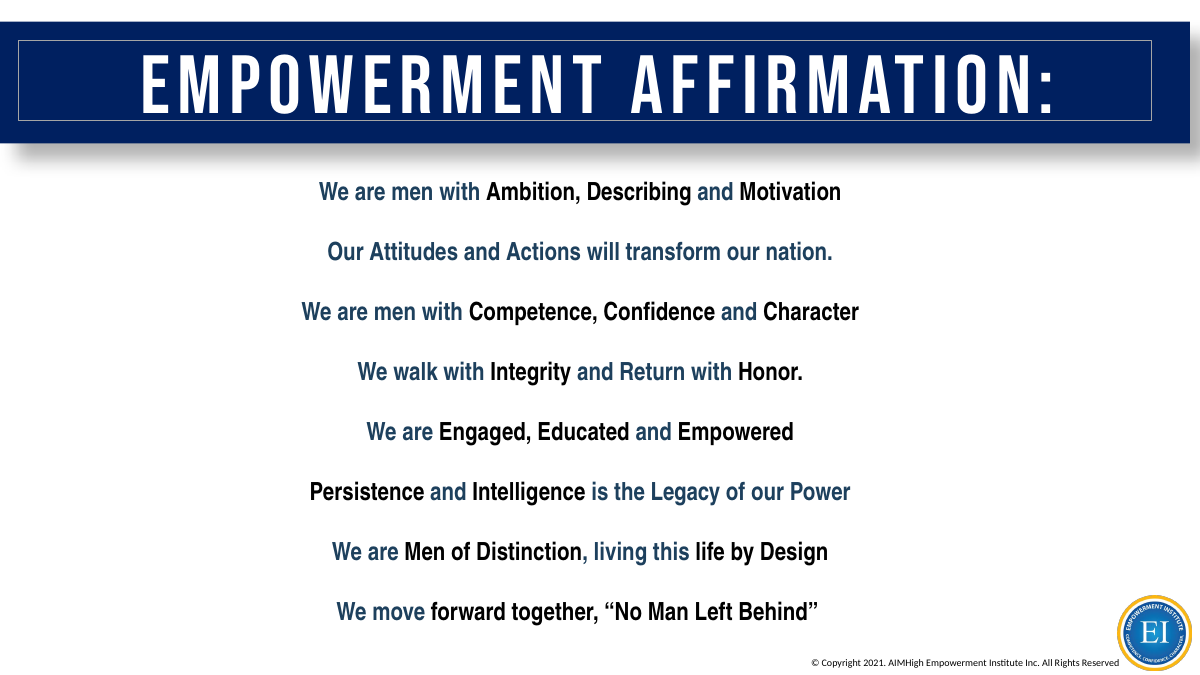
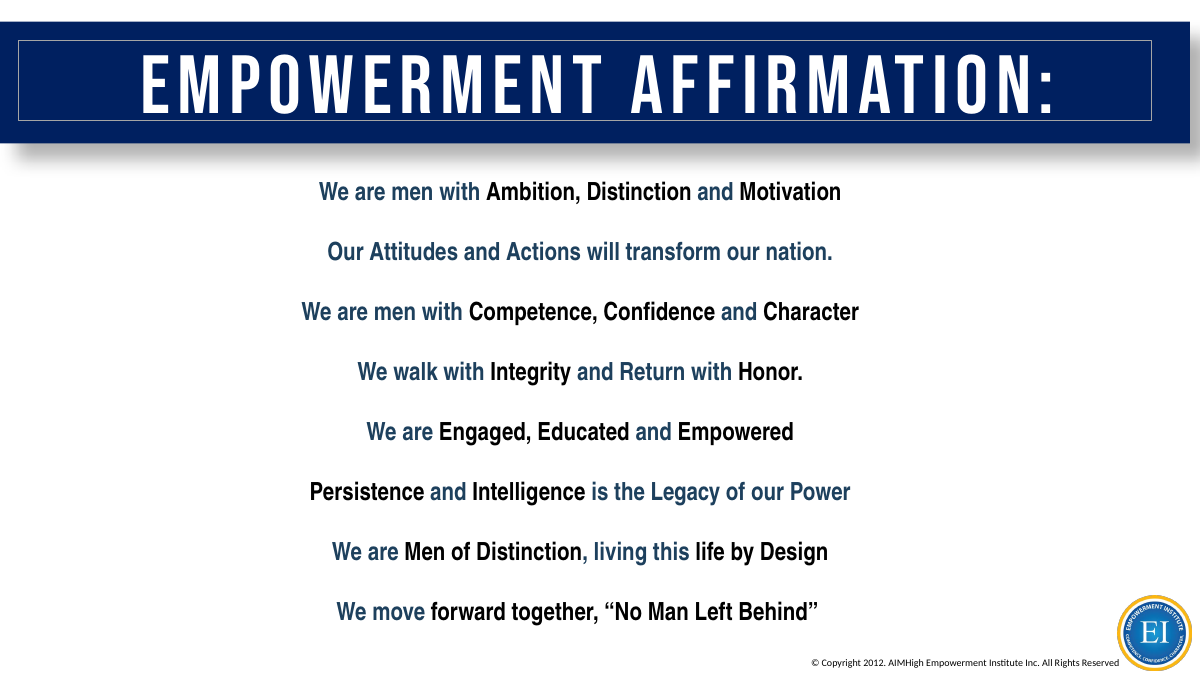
Ambition Describing: Describing -> Distinction (639, 192)
2021: 2021 -> 2012 (875, 663)
